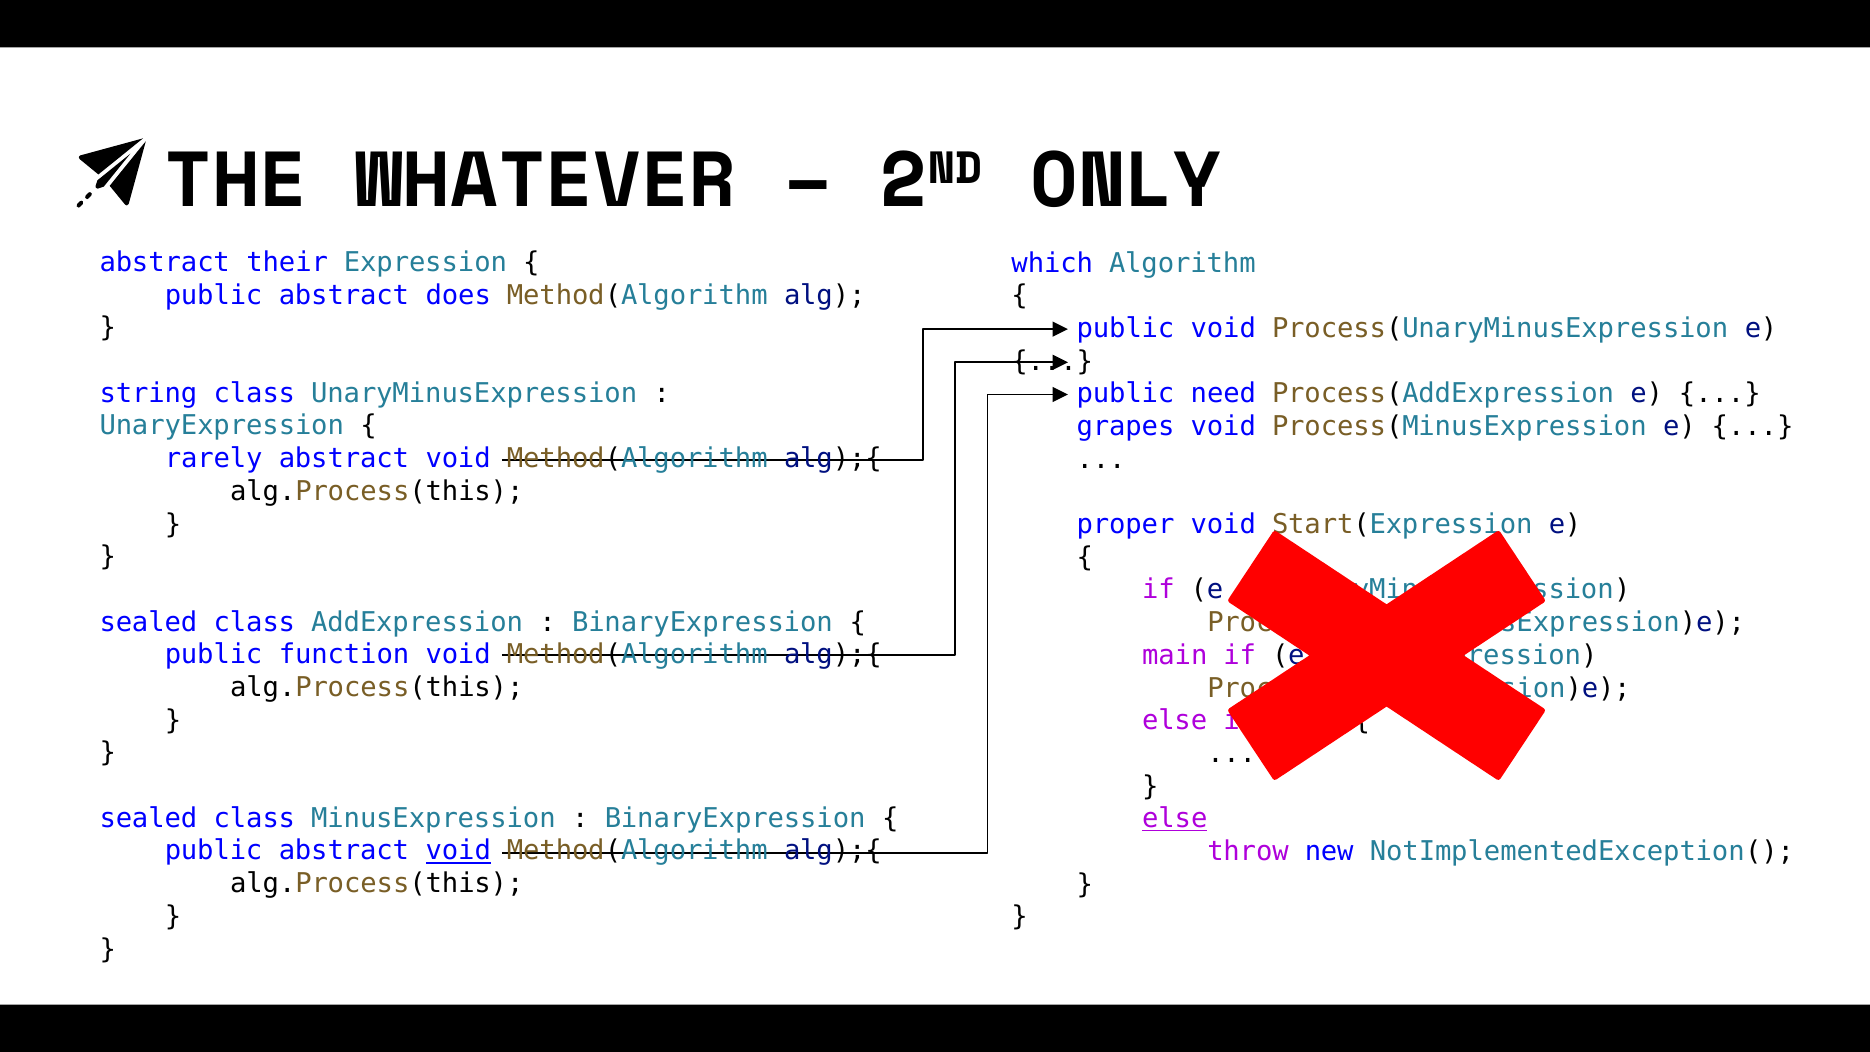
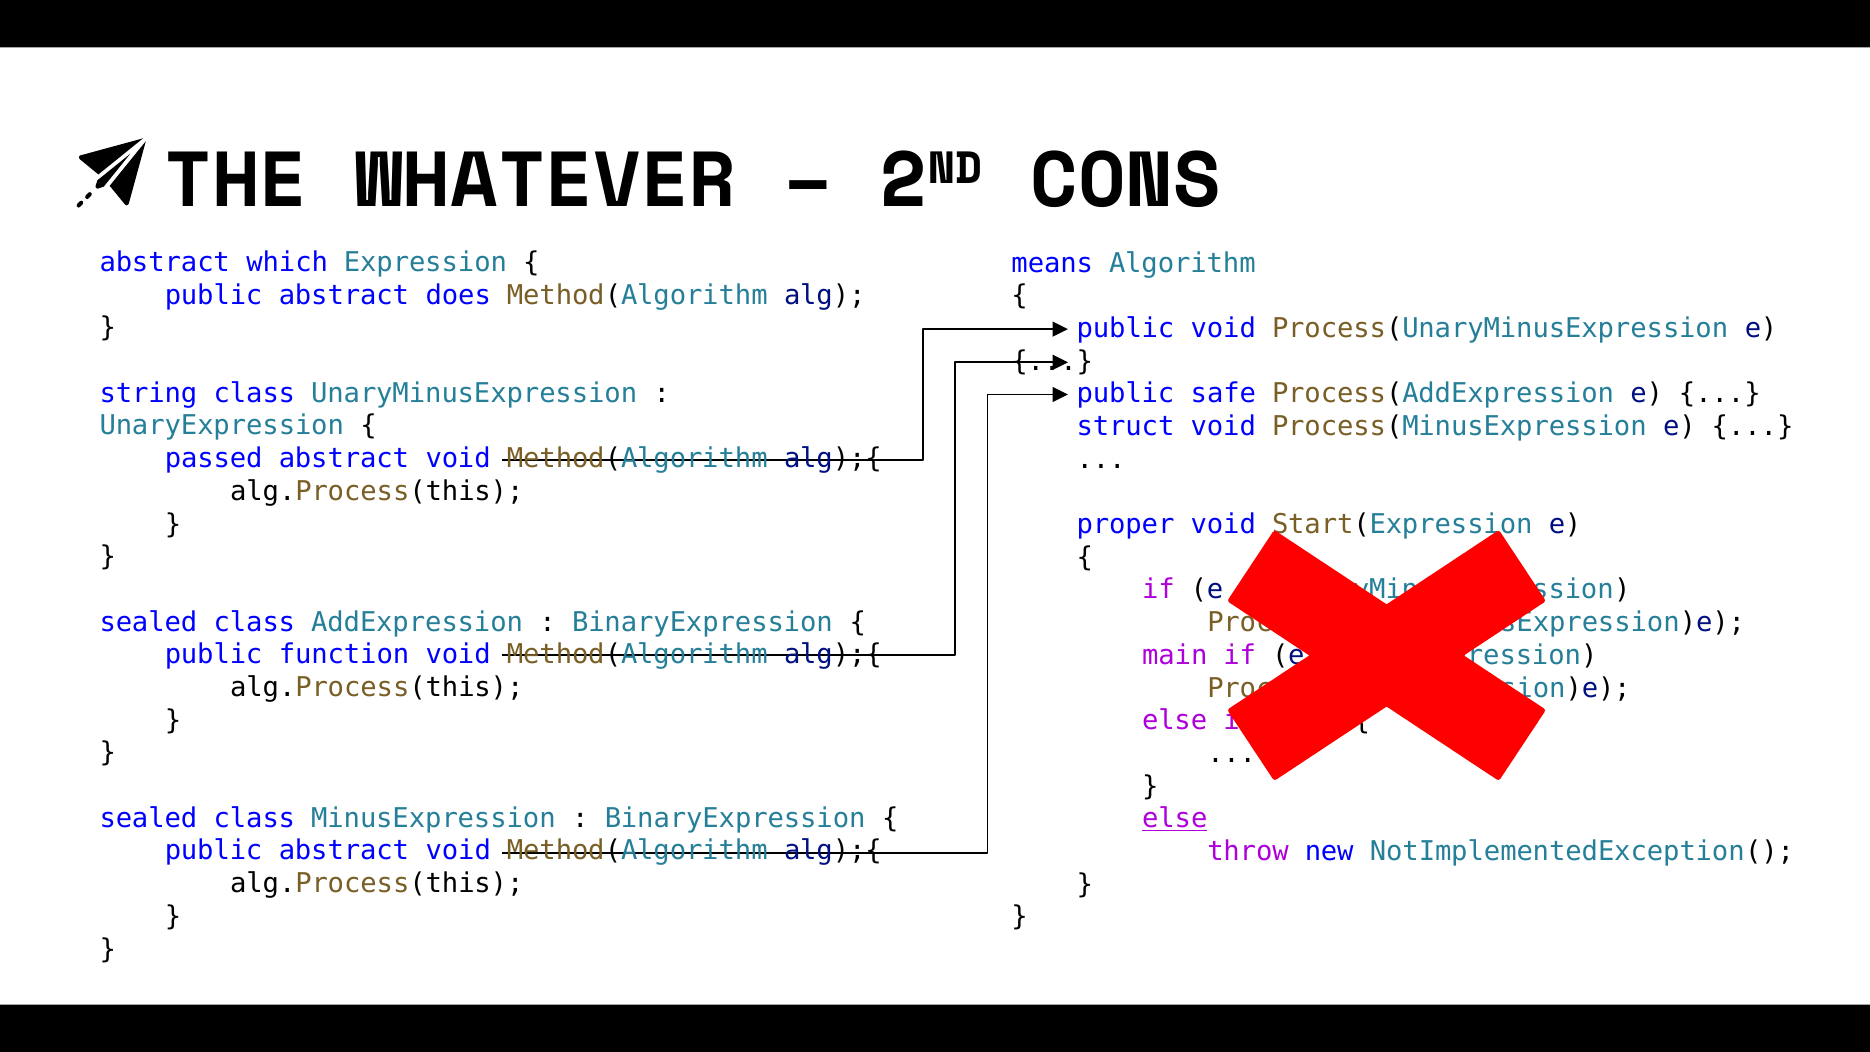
ONLY: ONLY -> CONS (1126, 181)
their: their -> which (287, 263)
which: which -> means (1052, 263)
need: need -> safe (1223, 394)
grapes: grapes -> struct (1126, 426)
rarely: rarely -> passed (214, 459)
void underline: present -> none (458, 851)
